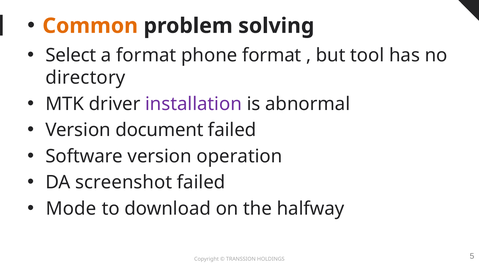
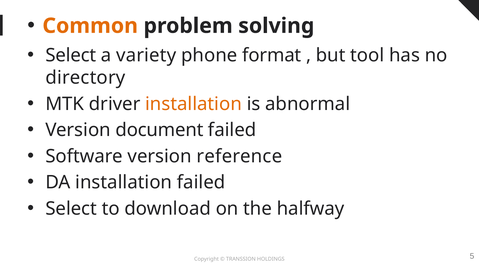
a format: format -> variety (146, 55)
installation colour: purple -> orange (194, 104)
operation: operation -> reference (239, 156)
DA screenshot: screenshot -> installation (124, 182)
Mode: Mode -> Select (71, 208)
